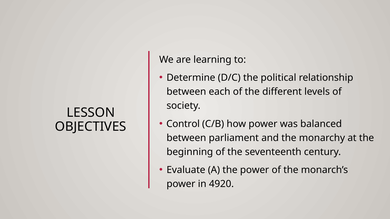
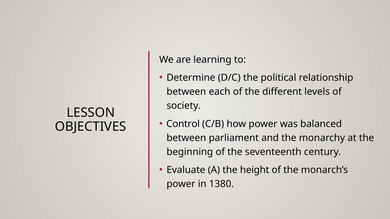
the power: power -> height (255, 170)
4920: 4920 -> 1380 (221, 184)
